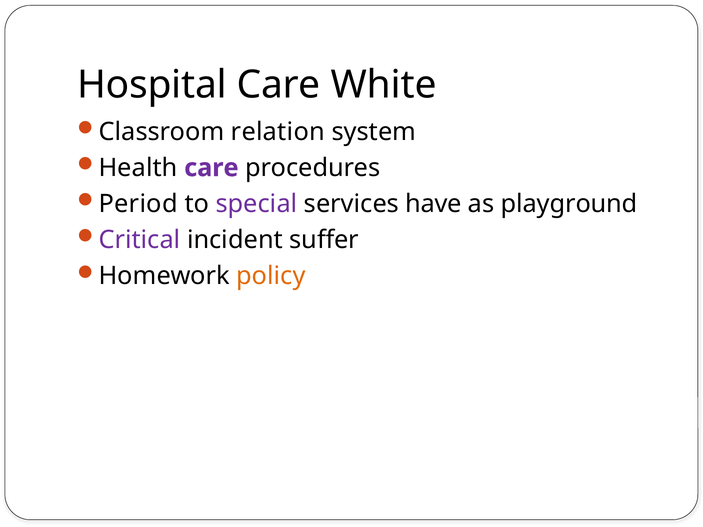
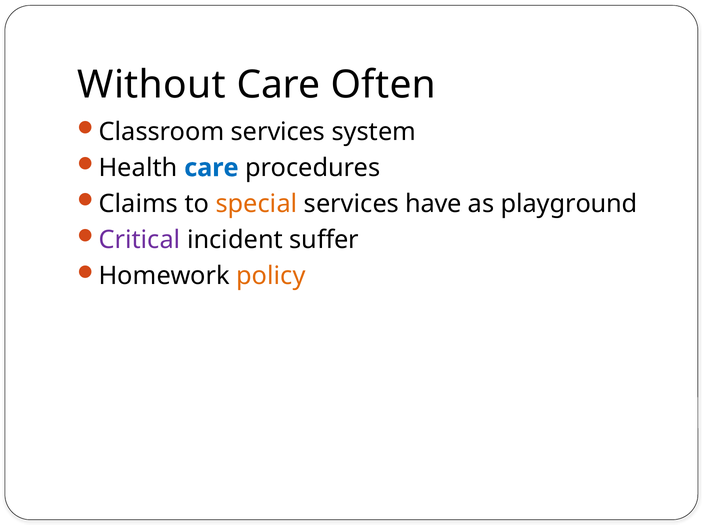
Hospital: Hospital -> Without (152, 85)
White: White -> Often (383, 85)
Classroom relation: relation -> services (278, 132)
care colour: purple -> blue (211, 168)
Period: Period -> Claims (138, 204)
special colour: purple -> orange (256, 204)
